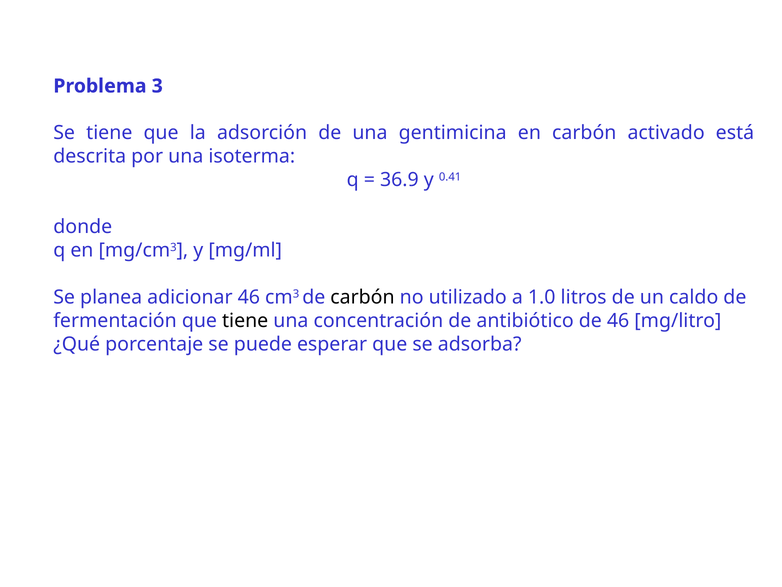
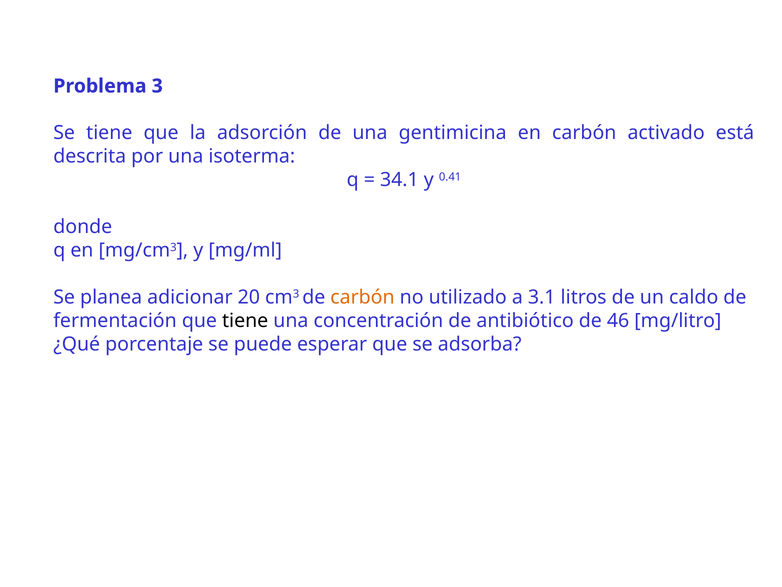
36.9: 36.9 -> 34.1 (399, 180)
adicionar 46: 46 -> 20 (249, 297)
carbón colour: black -> orange (362, 297)
1.0: 1.0 -> 3.1 (542, 297)
